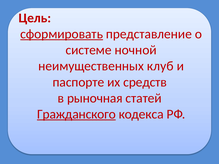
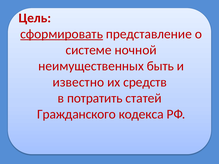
клуб: клуб -> быть (160, 66)
паспорте: паспорте -> известно (78, 82)
рыночная: рыночная -> потратить (95, 98)
Гражданского underline: present -> none (76, 114)
